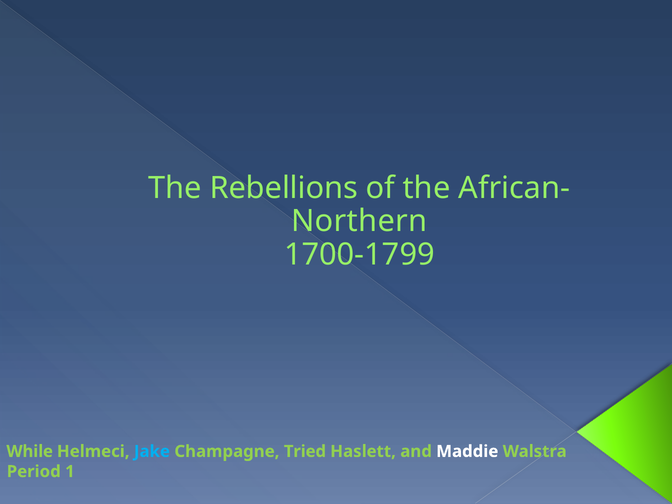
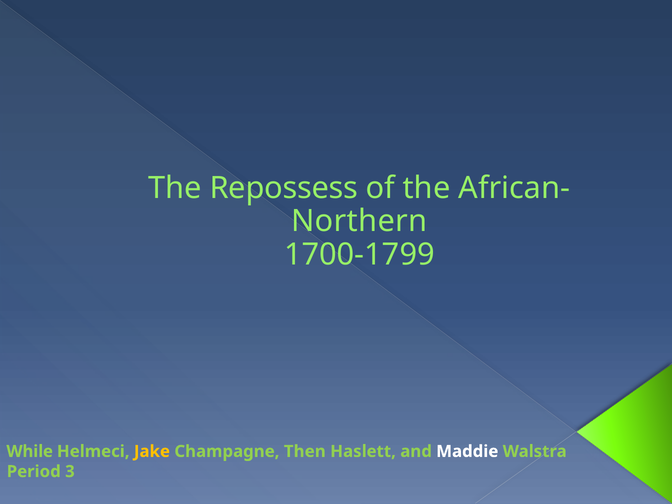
Rebellions: Rebellions -> Repossess (284, 188)
Jake colour: light blue -> yellow (152, 451)
Tried: Tried -> Then (305, 451)
1: 1 -> 3 (70, 472)
